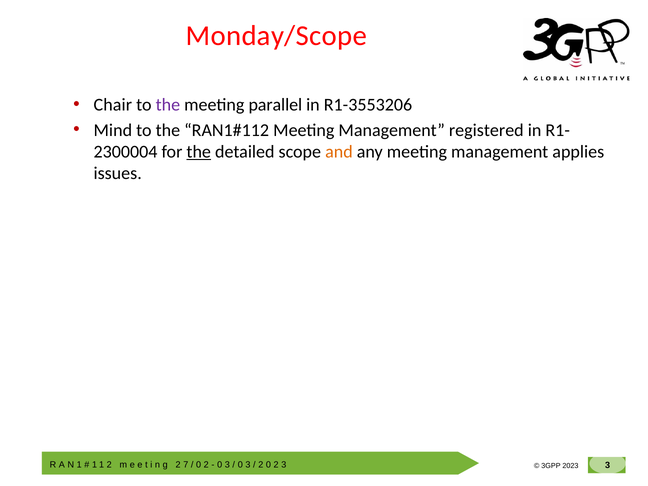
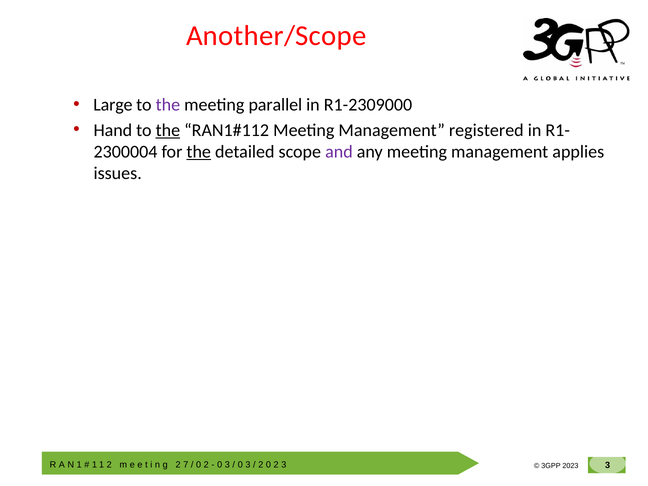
Monday/Scope: Monday/Scope -> Another/Scope (276, 36)
Chair: Chair -> Large (113, 105)
R1-3553206: R1-3553206 -> R1-2309000 (368, 105)
Mind: Mind -> Hand (113, 130)
the underline: none -> present (168, 130)
and colour: orange -> purple (339, 152)
